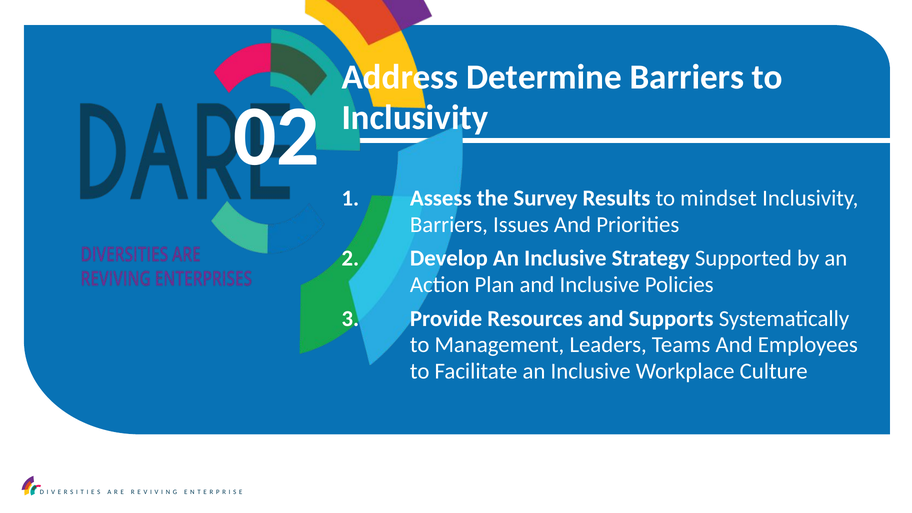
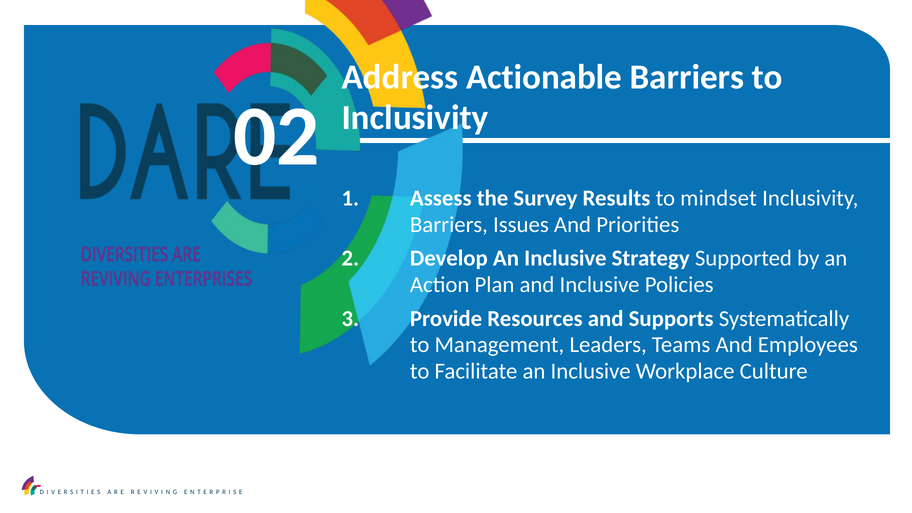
Determine: Determine -> Actionable (544, 77)
